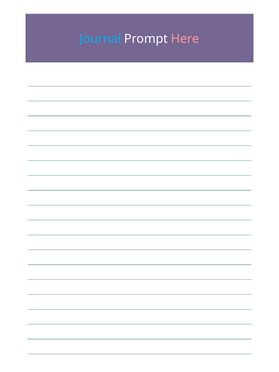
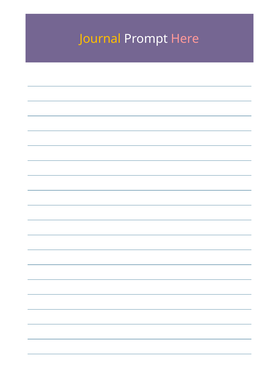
Journal colour: light blue -> yellow (100, 39)
